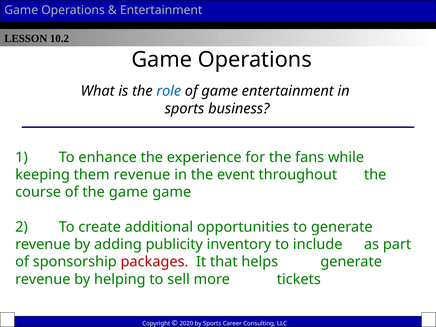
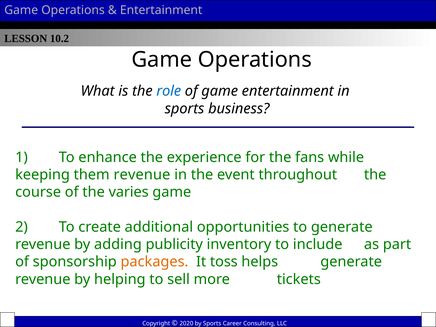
the game: game -> varies (129, 192)
packages colour: red -> orange (154, 262)
that: that -> toss (224, 262)
